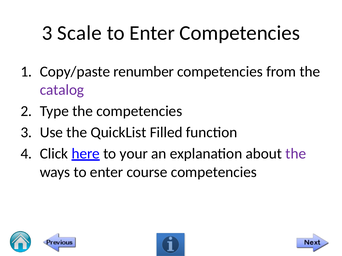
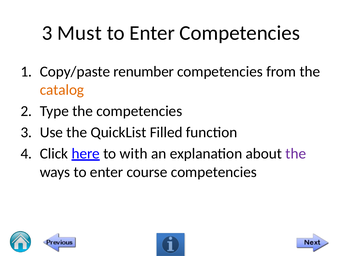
Scale: Scale -> Must (79, 33)
catalog colour: purple -> orange (62, 90)
your: your -> with (134, 154)
